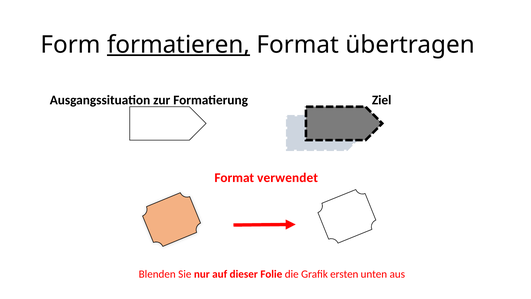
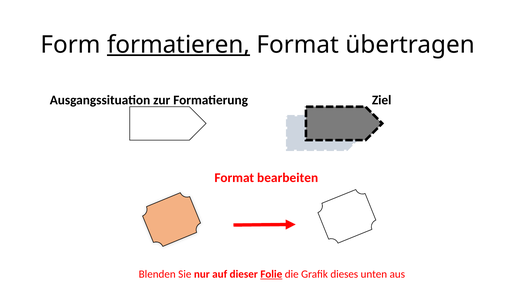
verwendet: verwendet -> bearbeiten (288, 178)
Folie underline: none -> present (271, 274)
ersten: ersten -> dieses (344, 274)
